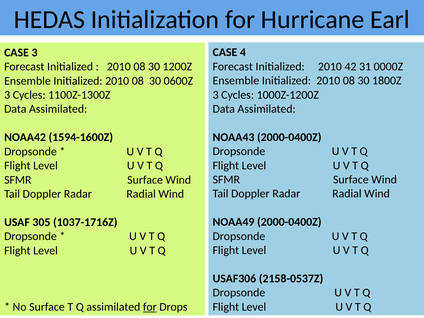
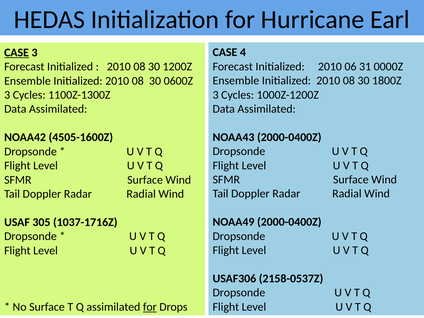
CASE underline: none -> present (17, 53)
42: 42 -> 06 (351, 67)
1594-1600Z: 1594-1600Z -> 4505-1600Z (81, 137)
